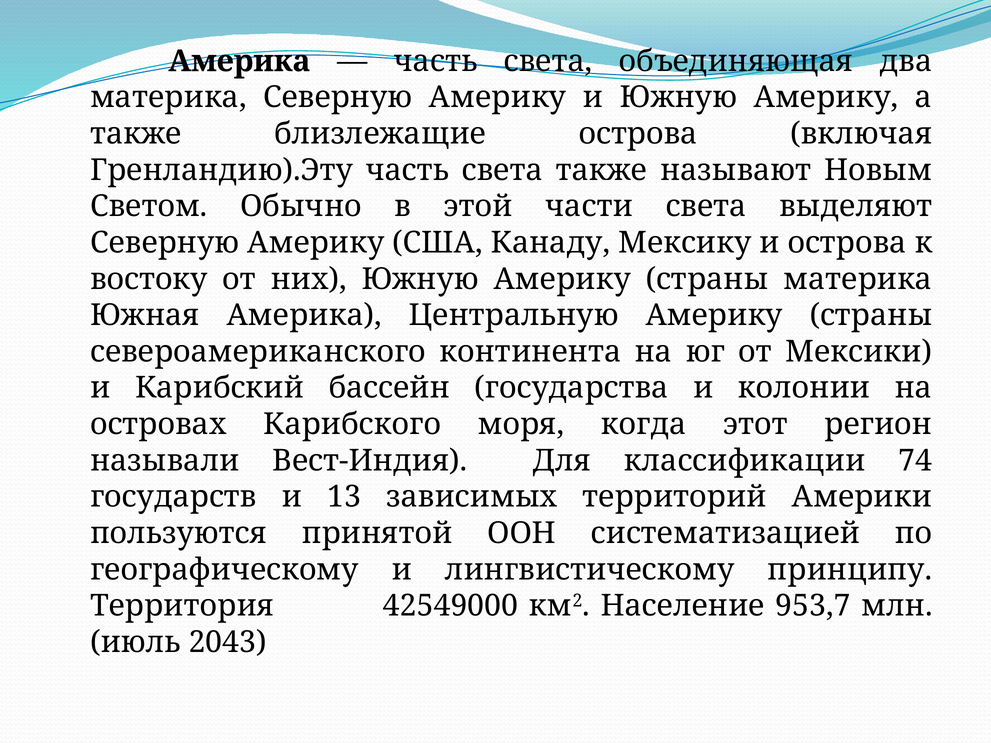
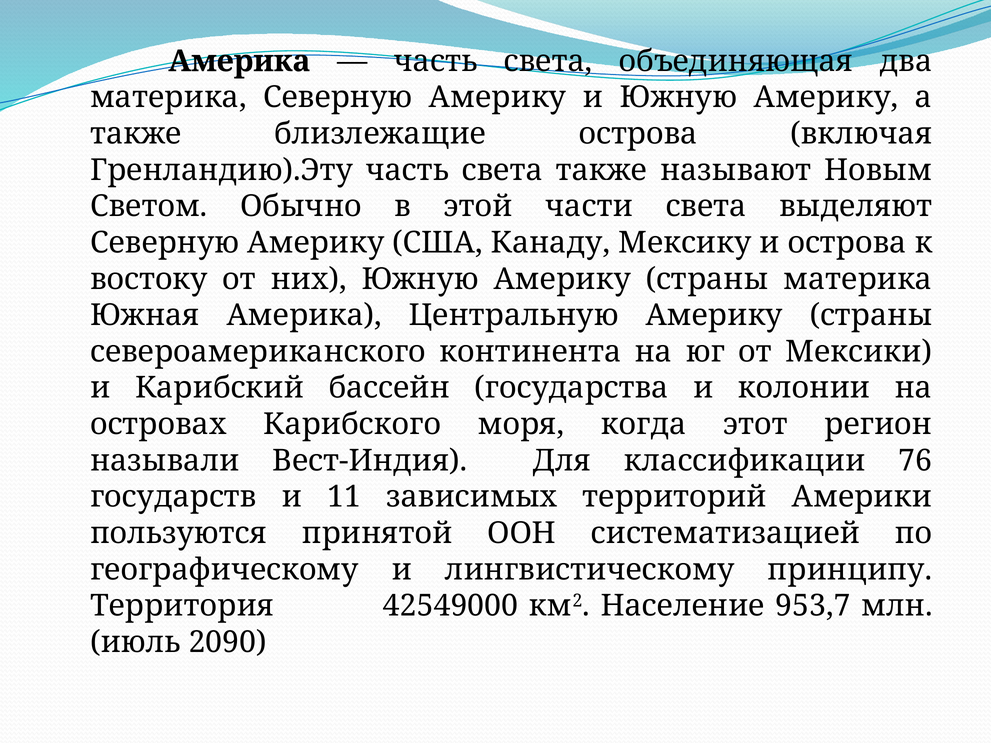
74: 74 -> 76 (915, 461)
13: 13 -> 11 (344, 497)
2043: 2043 -> 2090 (228, 642)
